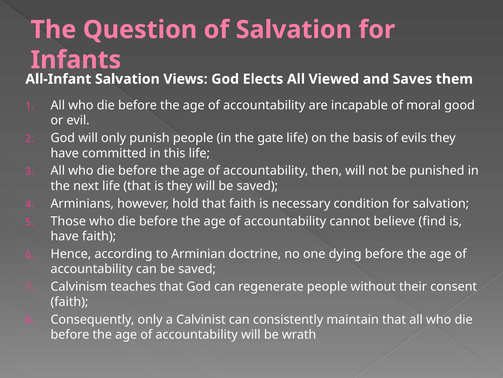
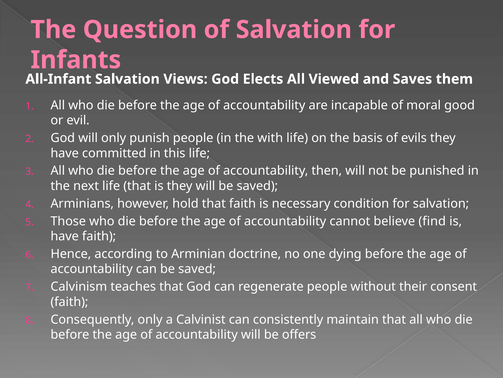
gate: gate -> with (270, 138)
wrath: wrath -> offers (299, 334)
